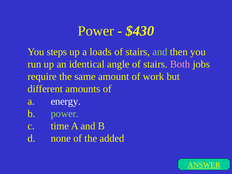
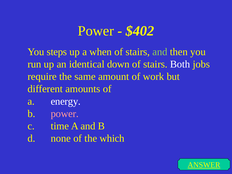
$430: $430 -> $402 (140, 31)
loads: loads -> when (101, 52)
angle: angle -> down (118, 64)
Both colour: pink -> white (180, 64)
power colour: light green -> pink (65, 114)
added: added -> which (112, 138)
